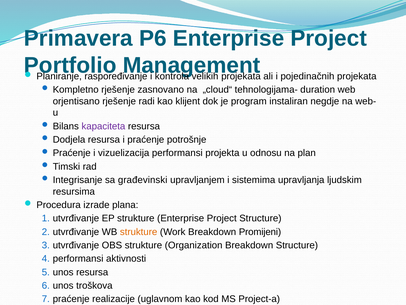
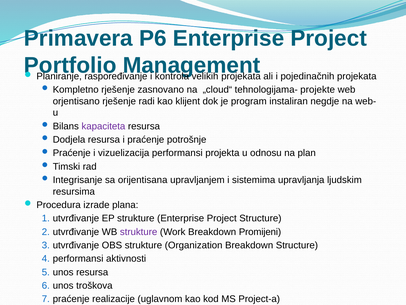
duration: duration -> projekte (318, 90)
građevinski: građevinski -> orijentisana (143, 180)
strukture colour: orange -> purple (139, 231)
